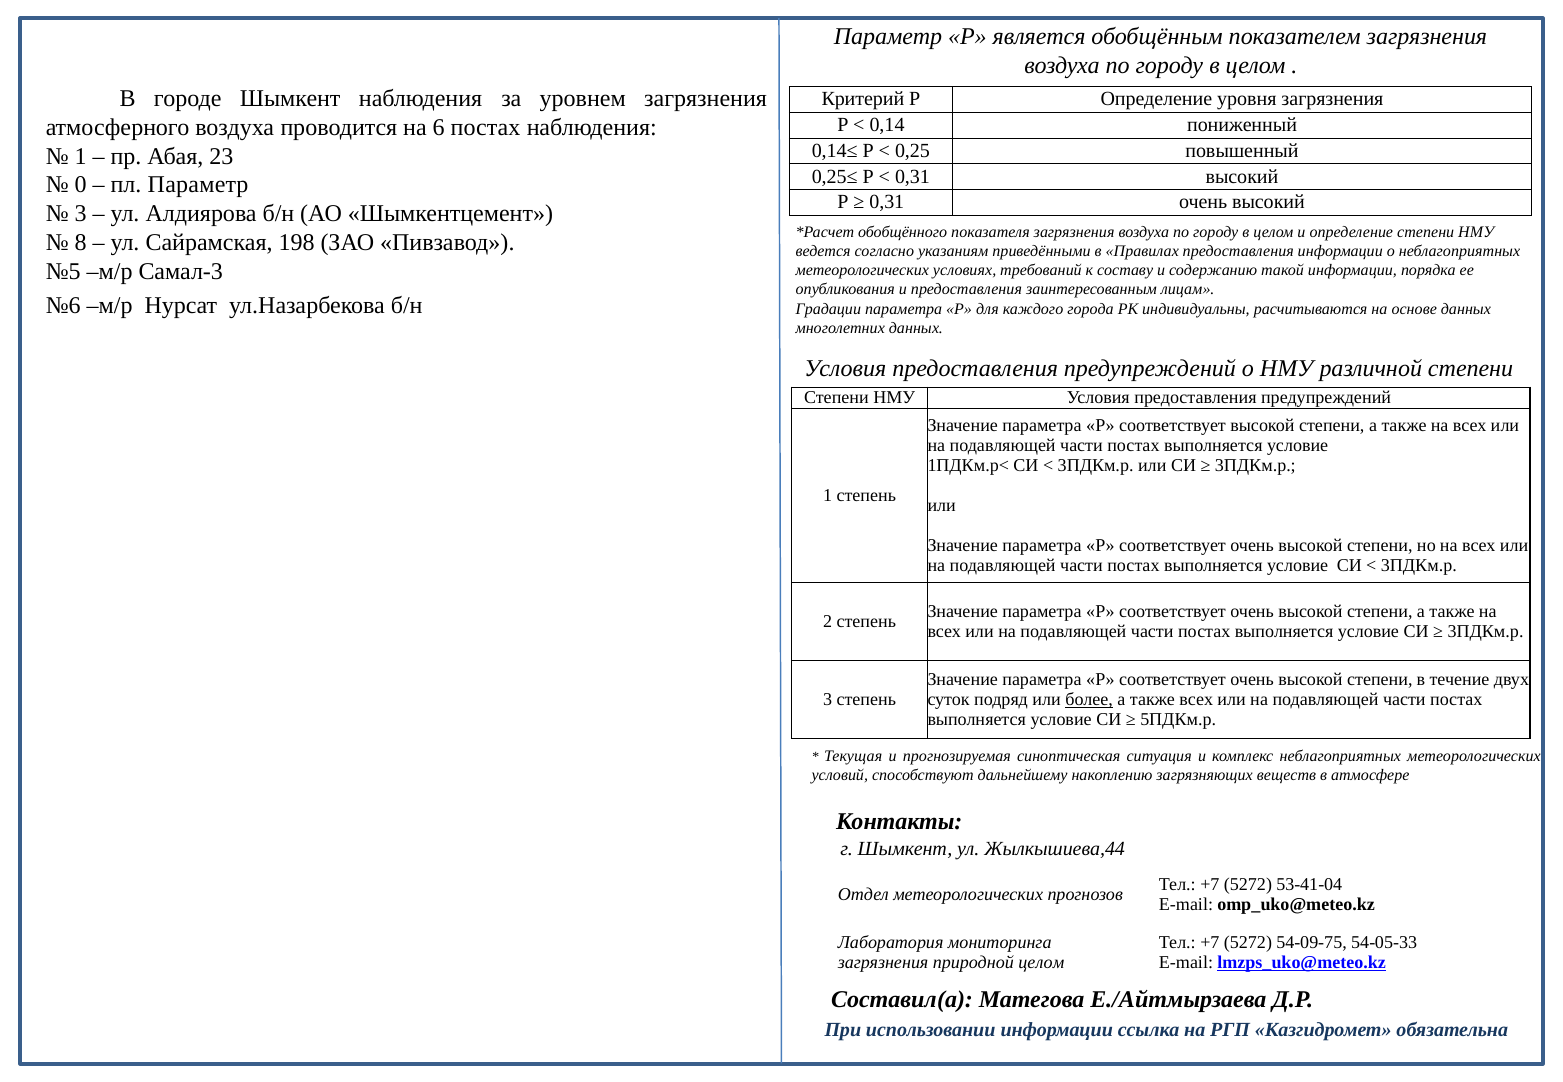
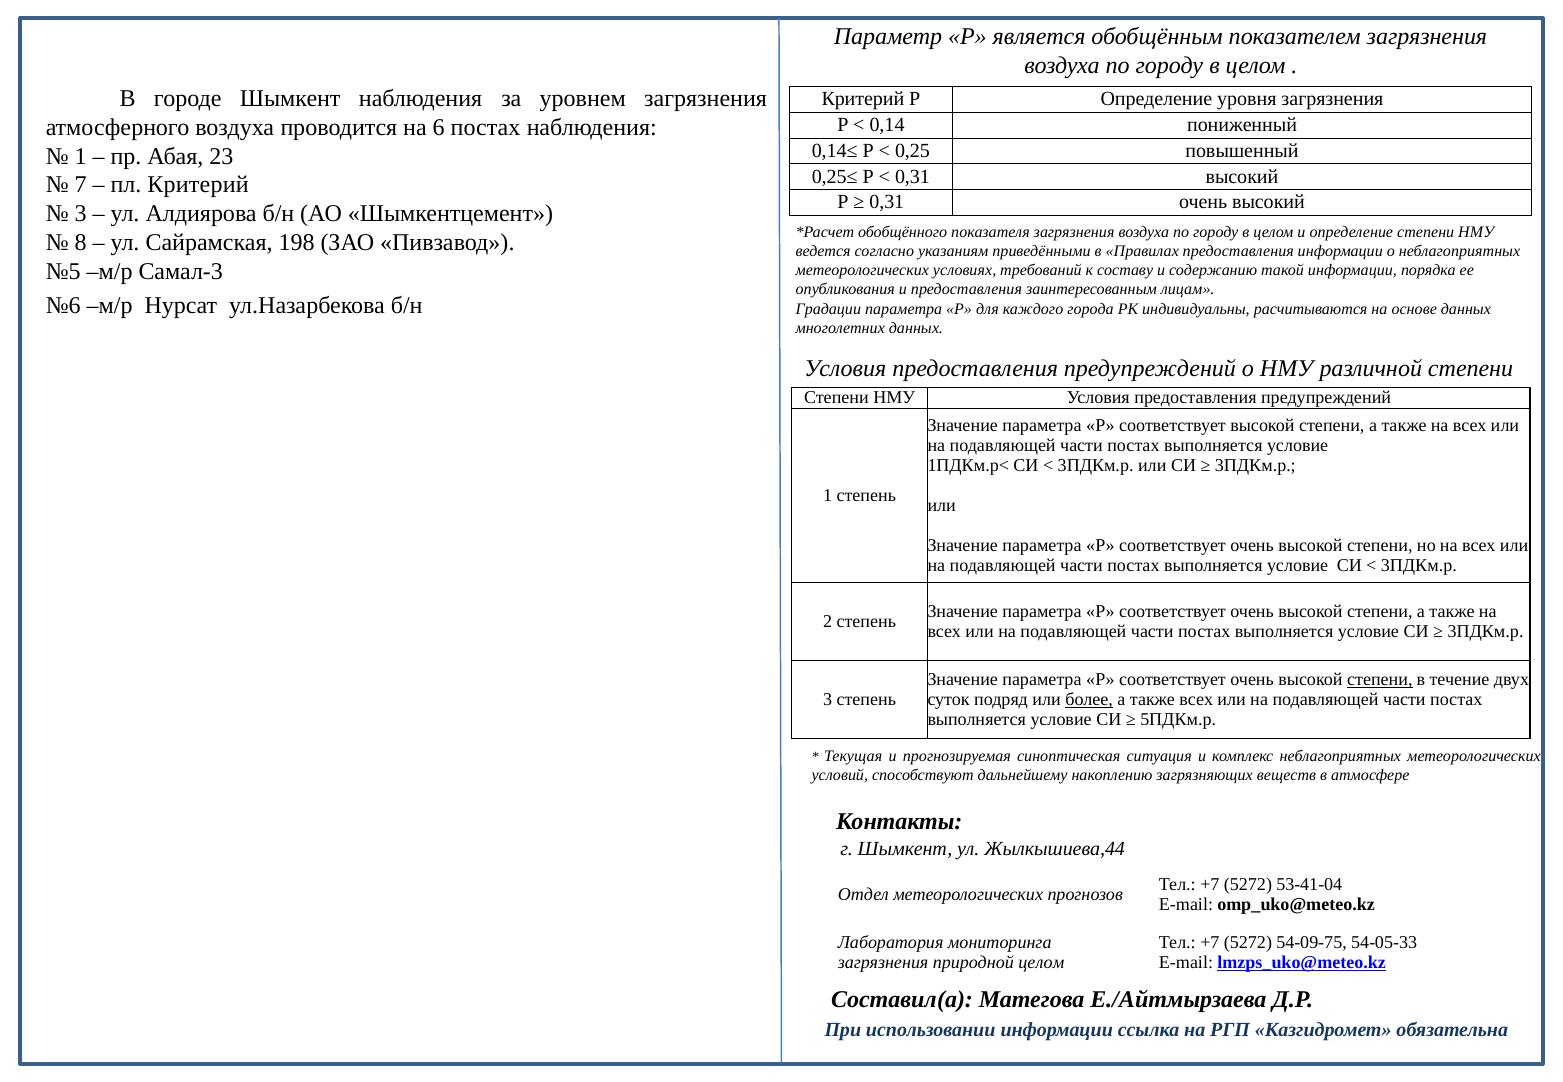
0: 0 -> 7 (81, 185)
пл Параметр: Параметр -> Критерий (198, 185)
степени underline: none -> present (1380, 680)
